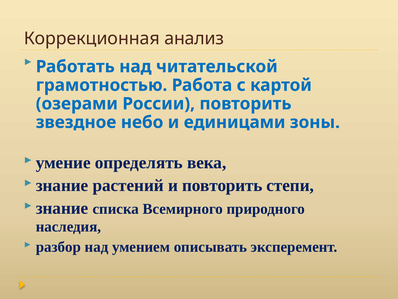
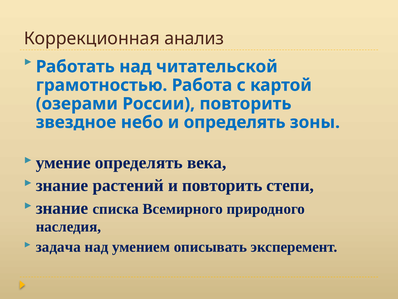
и единицами: единицами -> определять (235, 122)
разбор: разбор -> задача (58, 247)
